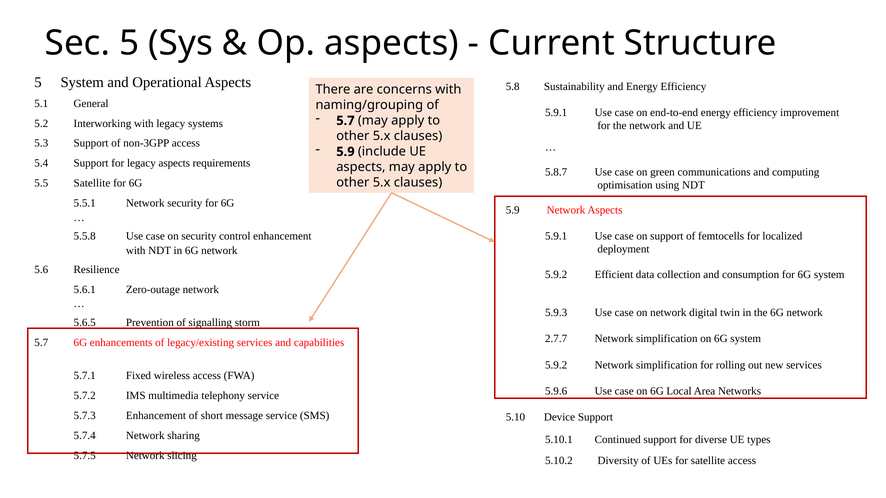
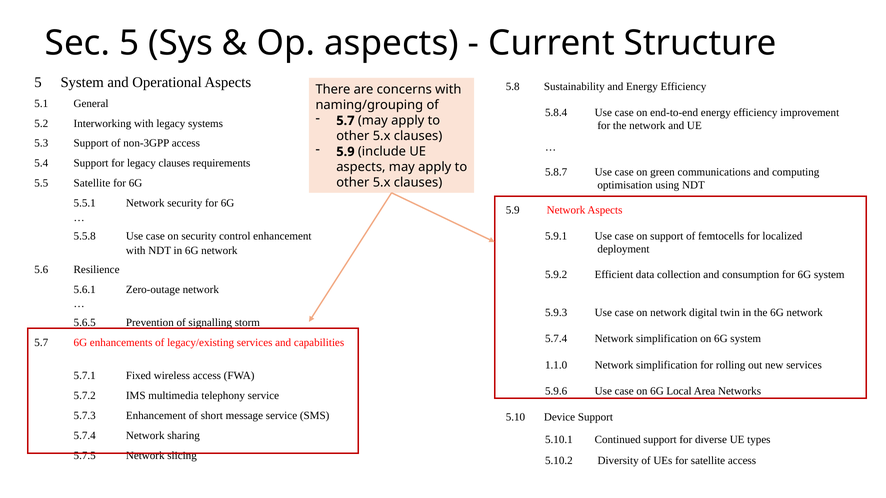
5.9.1: 5.9.1 -> 5.8.4 (556, 113)
legacy aspects: aspects -> clauses (174, 163)
2.7.7: 2.7.7 -> 5.7.4 (556, 339)
5.9.2: 5.9.2 -> 1.1.0 (556, 365)
